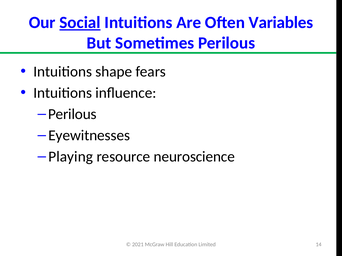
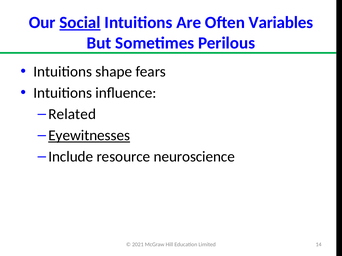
Perilous: Perilous -> Related (72, 114)
Eyewitnesses underline: none -> present (89, 136)
Playing: Playing -> Include (71, 157)
